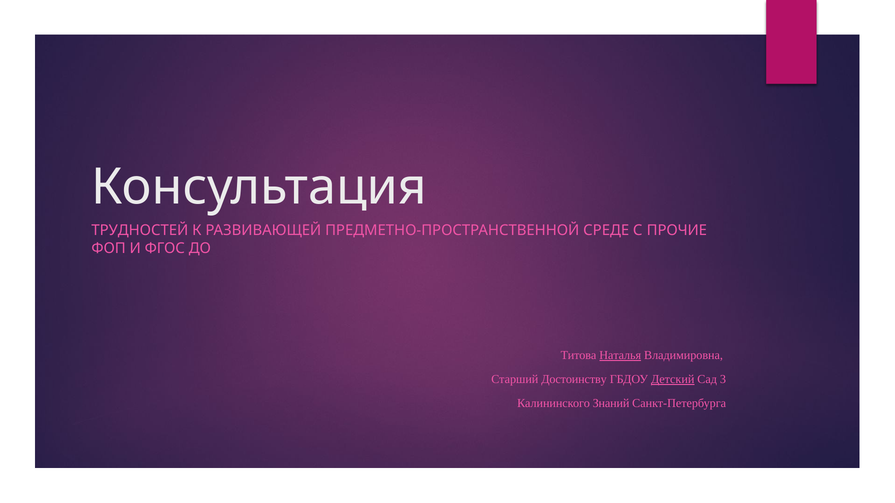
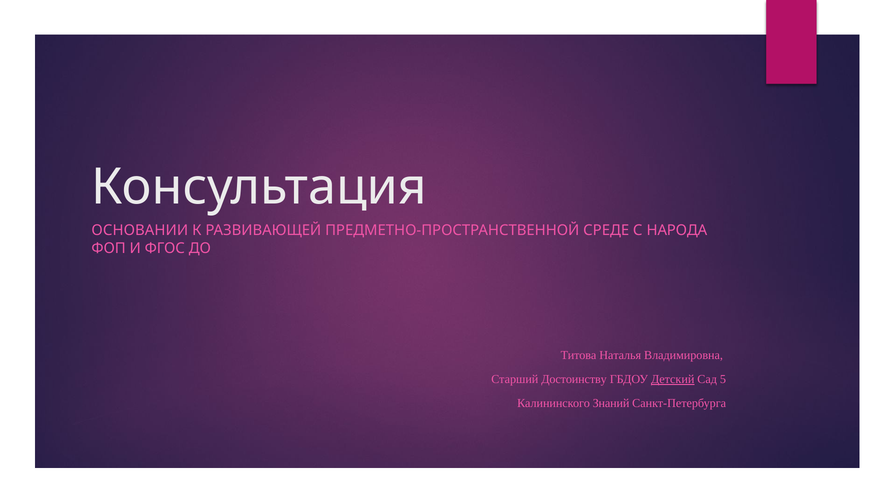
ТРУДНОСТЕЙ: ТРУДНОСТЕЙ -> ОСНОВАНИИ (140, 231)
ПРОЧИЕ: ПРОЧИЕ -> НАРОДА (677, 231)
Наталья underline: present -> none (620, 356)
3: 3 -> 5 (723, 380)
